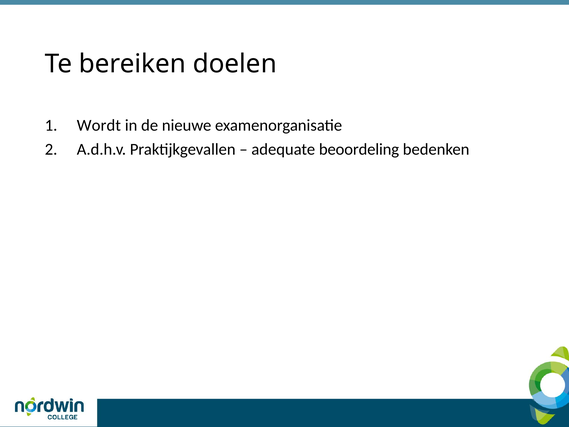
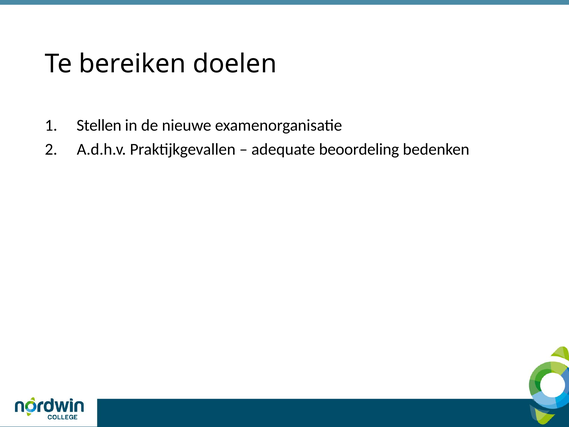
Wordt: Wordt -> Stellen (99, 125)
